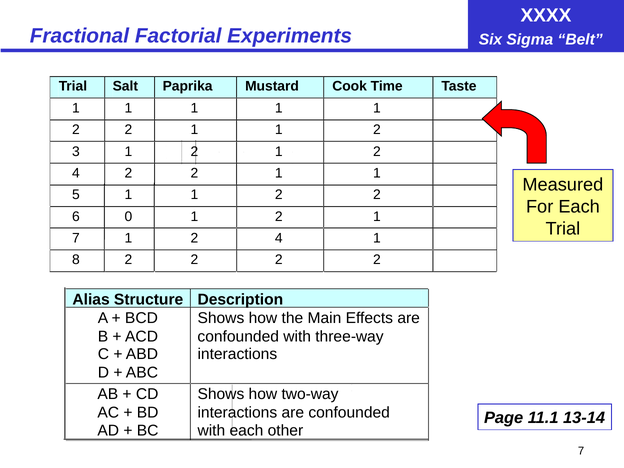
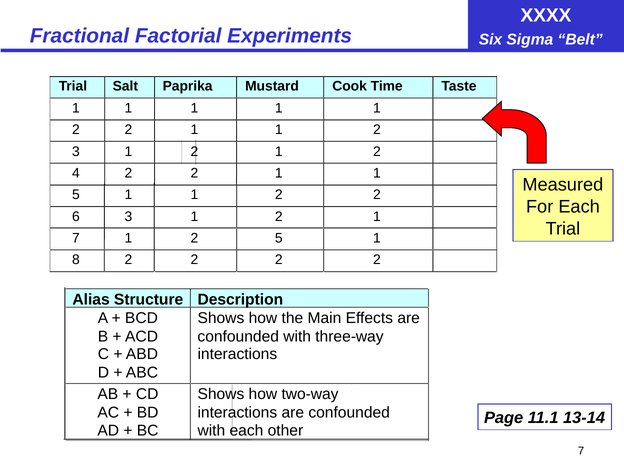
6 0: 0 -> 3 (128, 217)
7 1 2 4: 4 -> 5 (279, 238)
